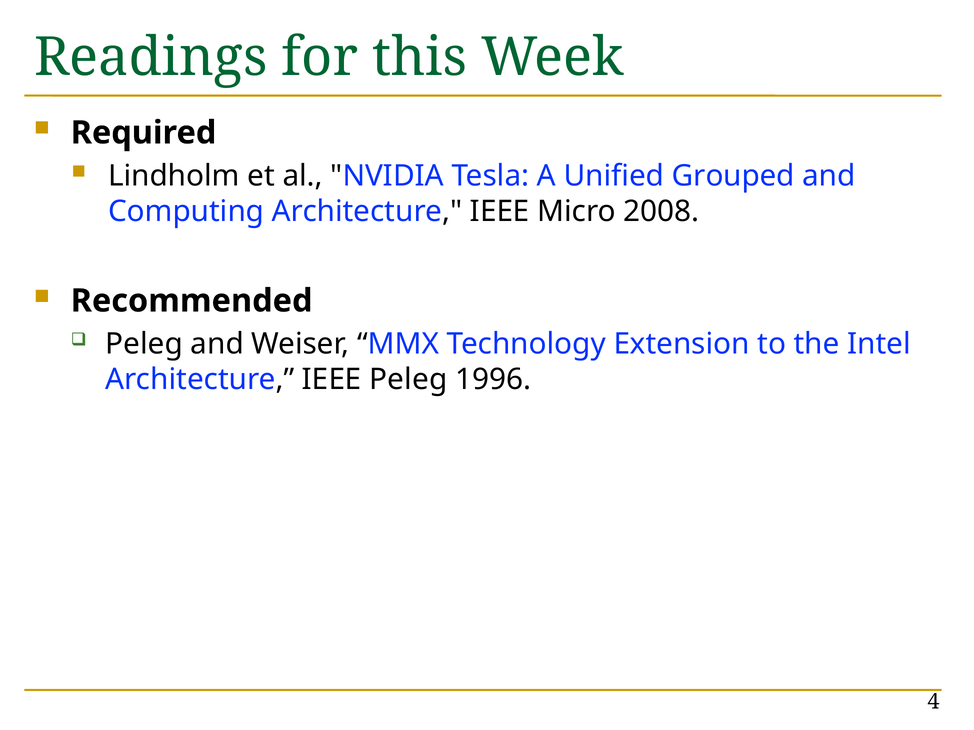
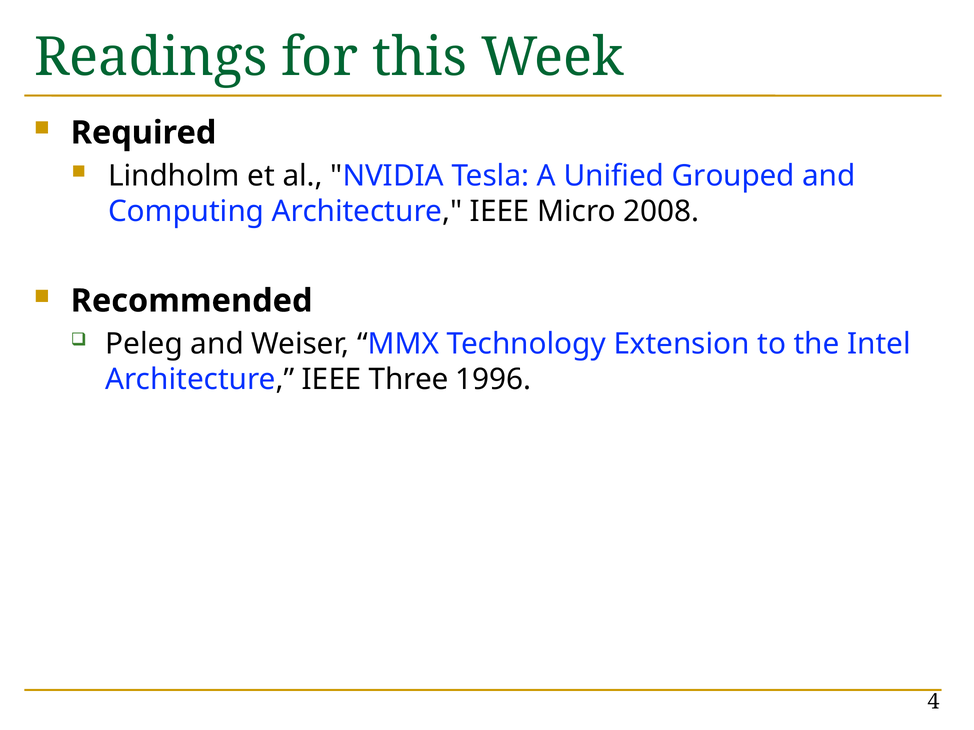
IEEE Peleg: Peleg -> Three (409, 380)
